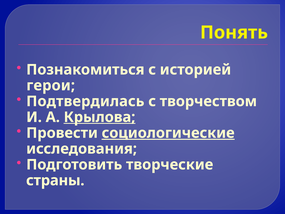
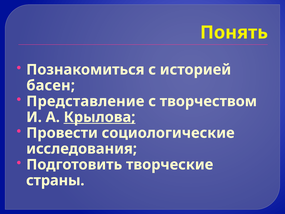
герои: герои -> басен (51, 85)
Подтвердилась: Подтвердилась -> Представление (85, 101)
социологические underline: present -> none (168, 133)
